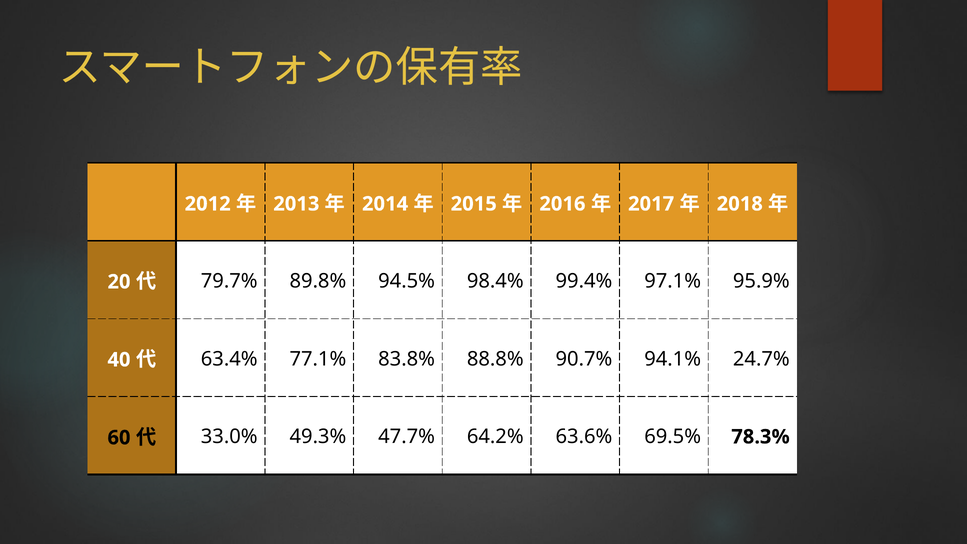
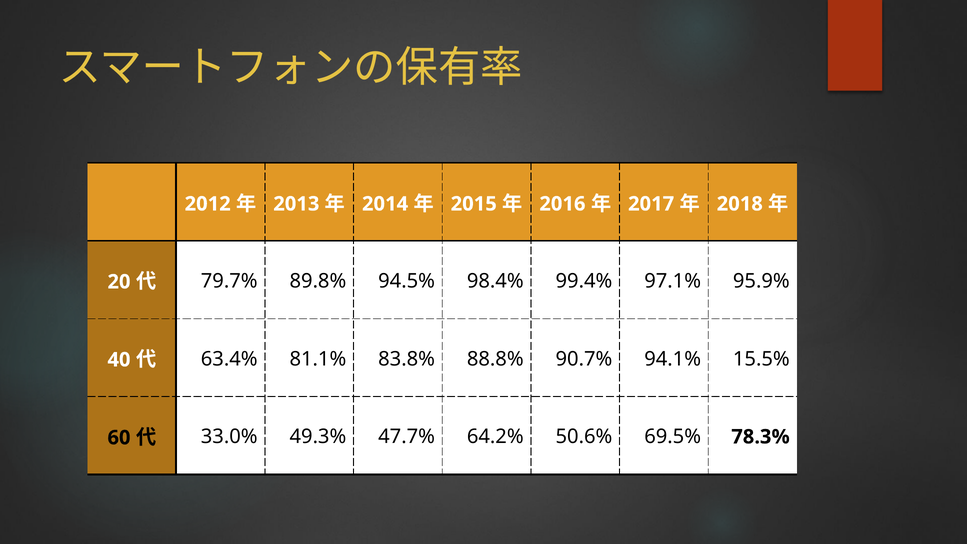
77.1%: 77.1% -> 81.1% (318, 359)
24.7%: 24.7% -> 15.5% (761, 359)
63.6%: 63.6% -> 50.6% (584, 437)
